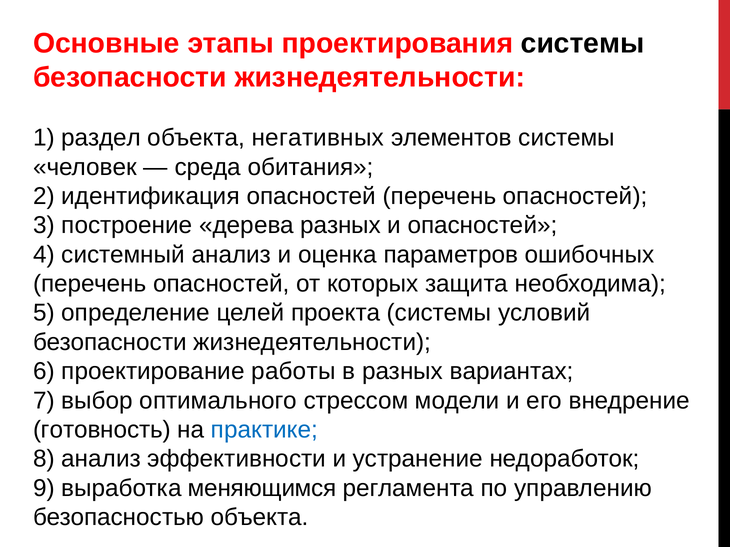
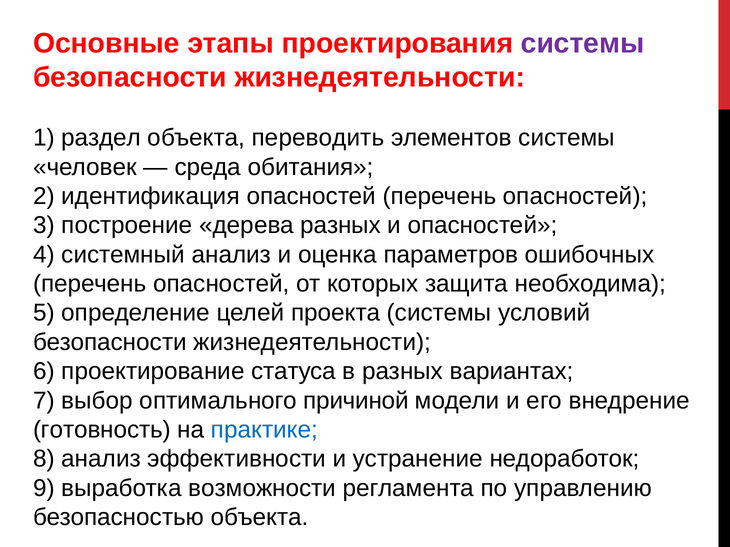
системы colour: black -> purple (583, 43)
негативных: негативных -> переводить (318, 138)
работы: работы -> статуса (294, 372)
стрессом: стрессом -> причиной (356, 401)
меняющимся: меняющимся -> возможности (262, 488)
